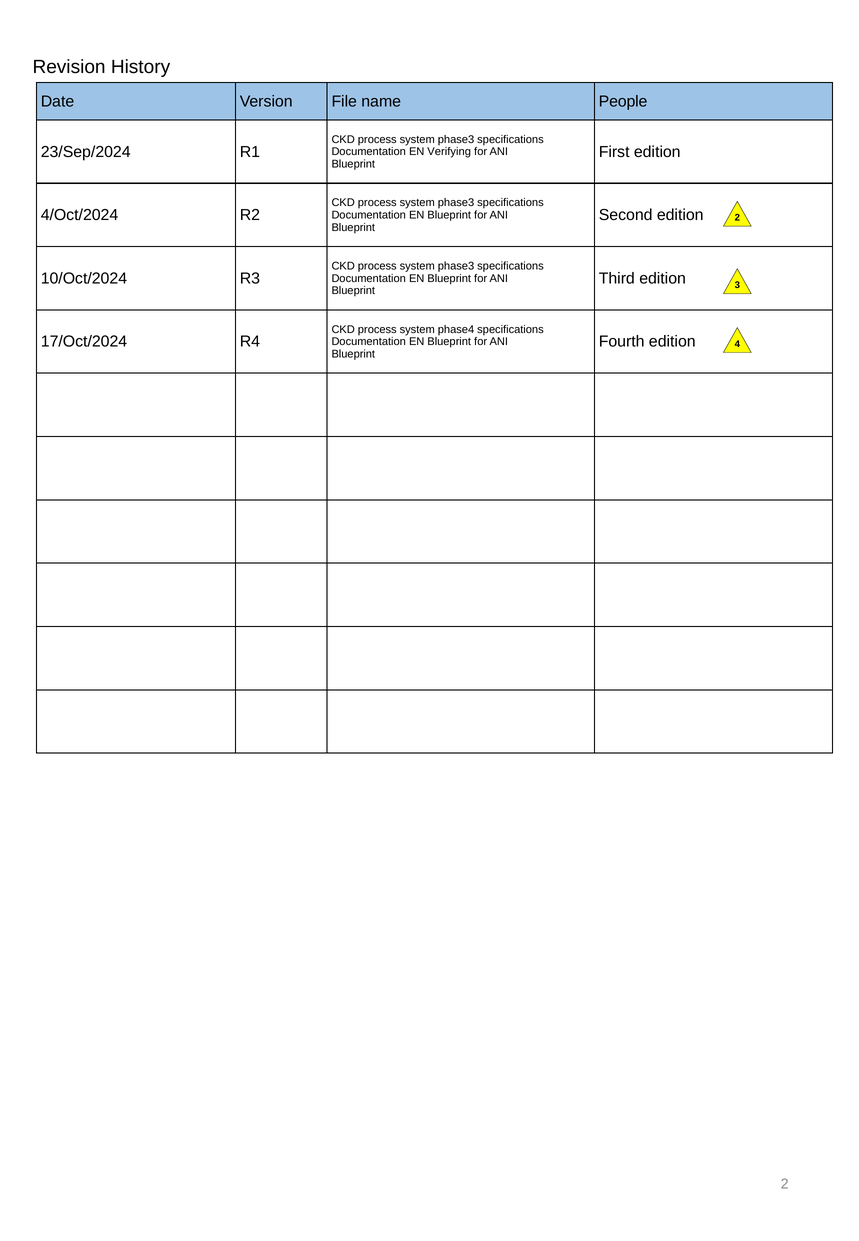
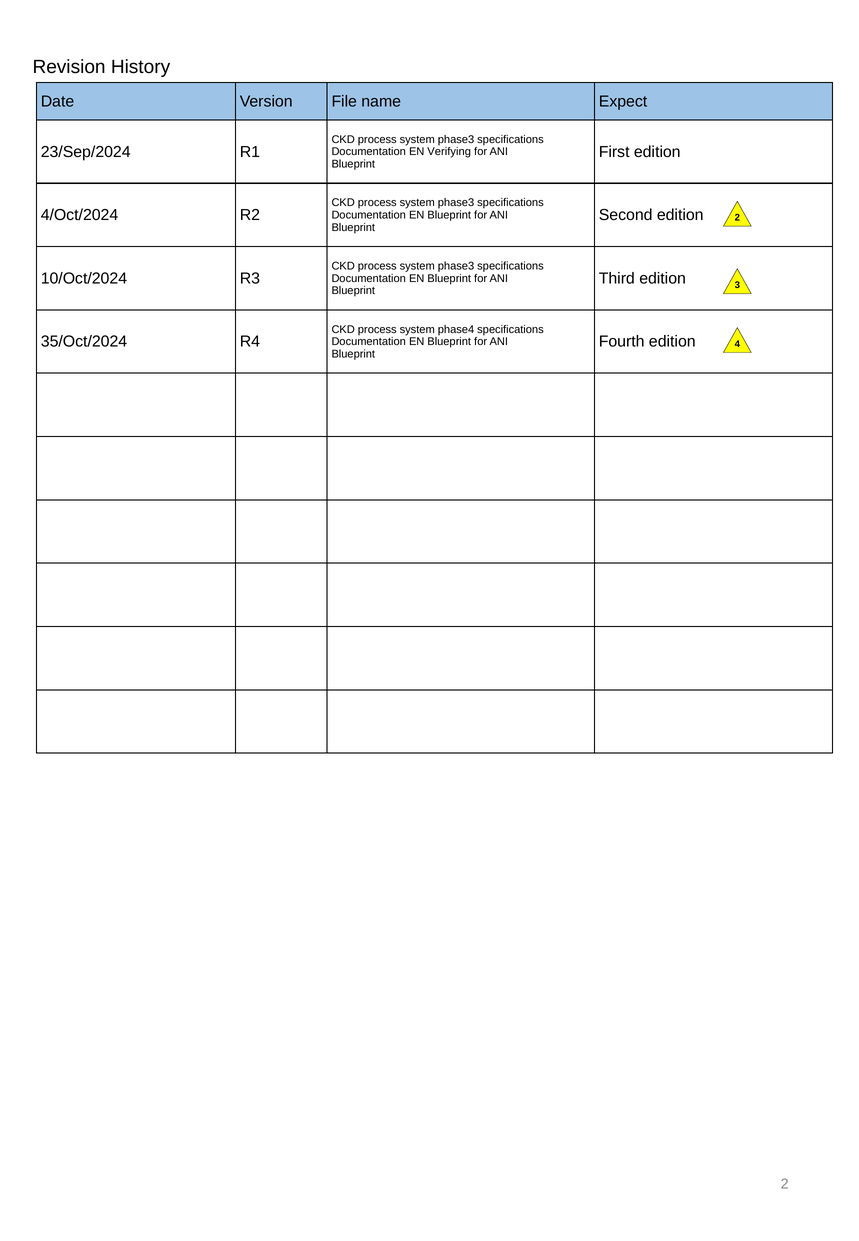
People: People -> Expect (623, 101)
17/Oct/2024: 17/Oct/2024 -> 35/Oct/2024 (84, 342)
